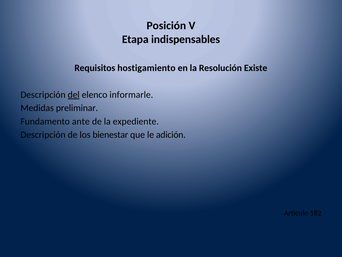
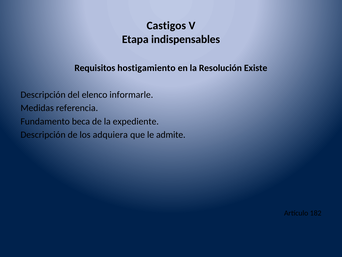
Posición: Posición -> Castigos (166, 26)
del underline: present -> none (74, 95)
preliminar: preliminar -> referencia (77, 108)
ante: ante -> beca (81, 121)
bienestar: bienestar -> adquiera (110, 135)
adición: adición -> admite (171, 135)
